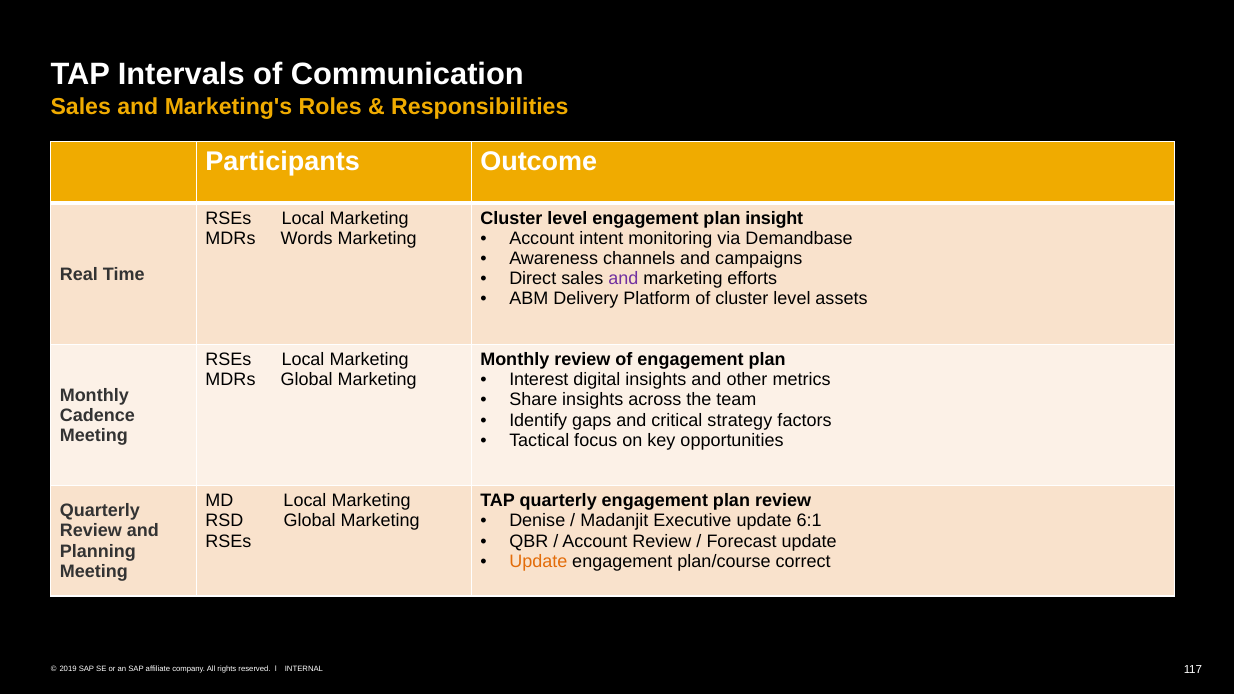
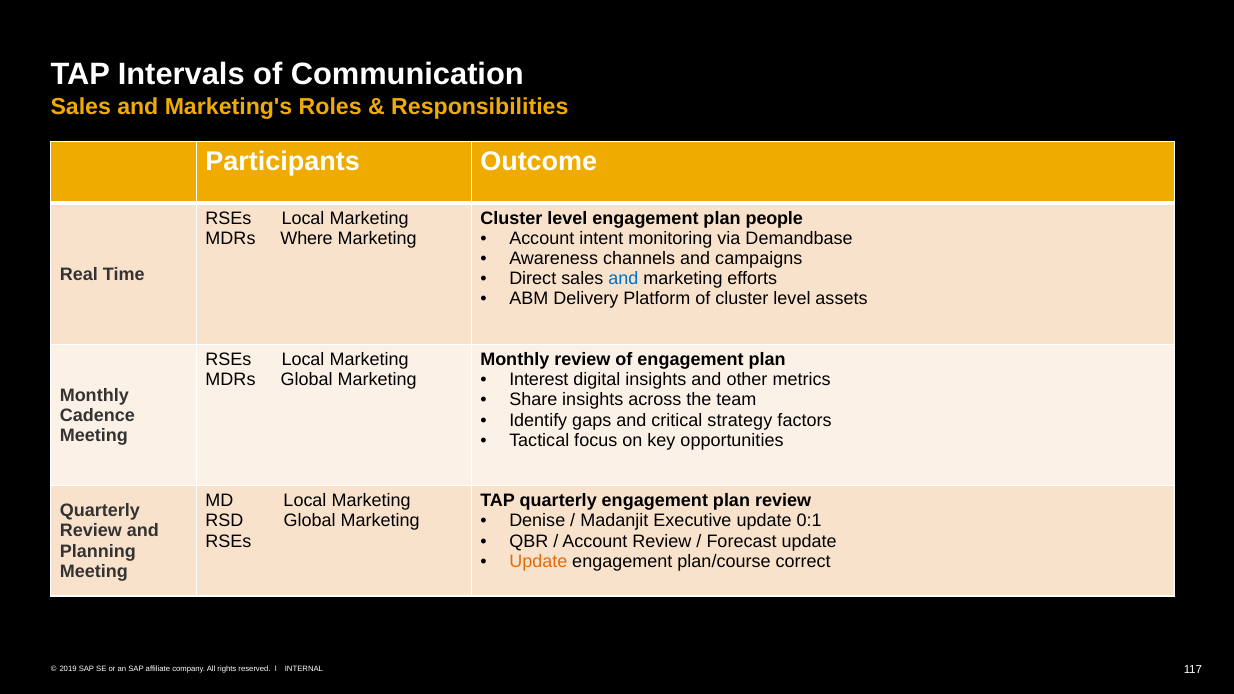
insight: insight -> people (774, 218)
Words: Words -> Where (307, 238)
and colour: purple -> blue (623, 279)
6:1: 6:1 -> 0:1 (809, 521)
